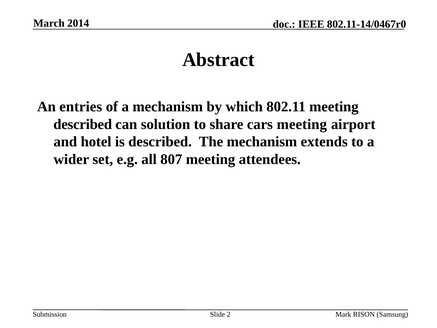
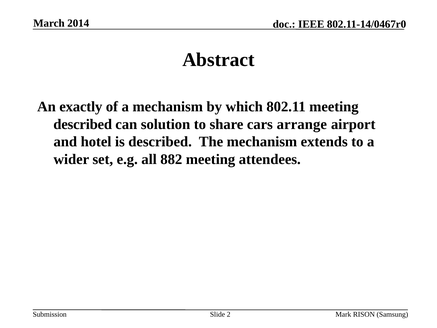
entries: entries -> exactly (81, 107)
cars meeting: meeting -> arrange (302, 124)
807: 807 -> 882 (171, 159)
